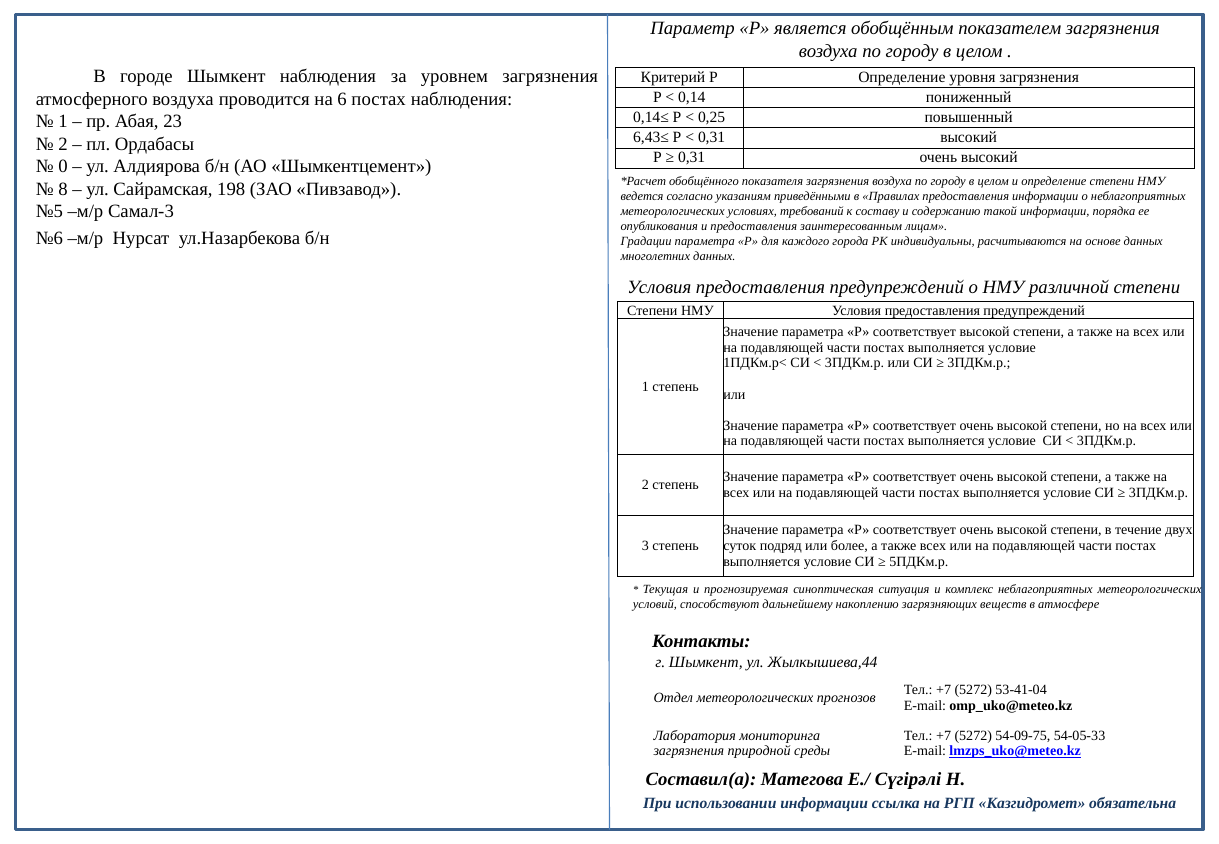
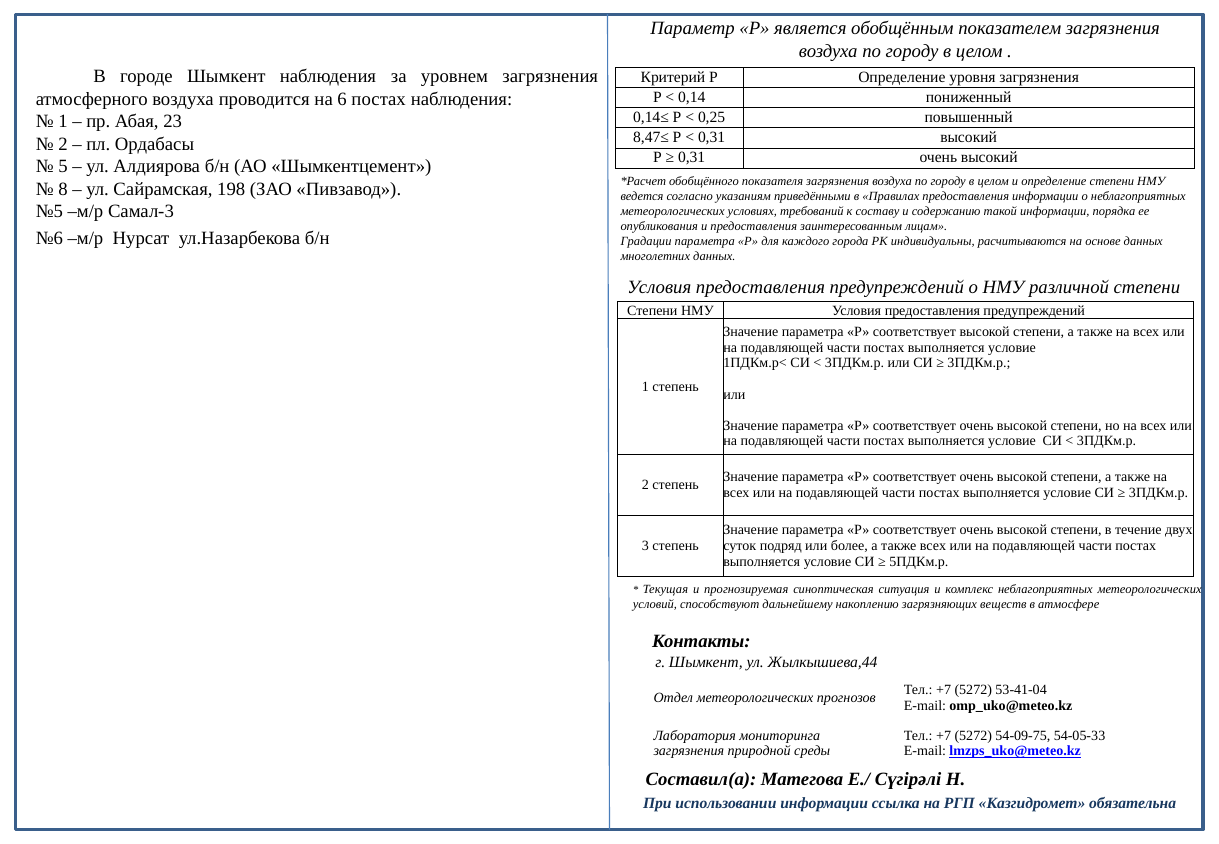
6,43≤: 6,43≤ -> 8,47≤ (651, 138)
0: 0 -> 5 (63, 167)
